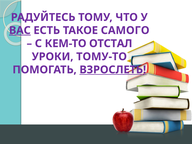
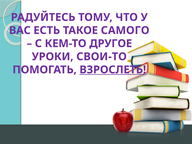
ВАС underline: present -> none (20, 30)
ОТСТАЛ: ОТСТАЛ -> ДРУГОЕ (111, 44)
ТОМУ-ТО: ТОМУ-ТО -> СВОИ-ТО (102, 57)
